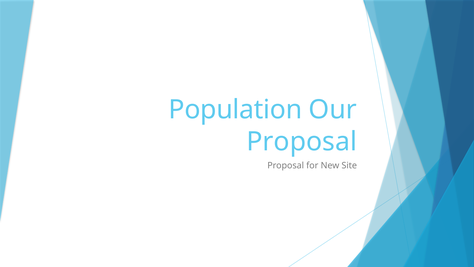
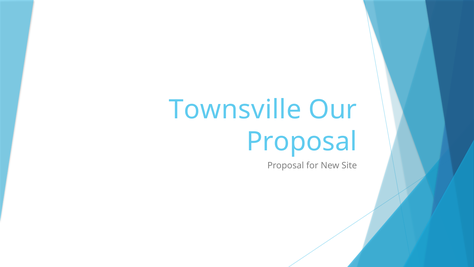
Population: Population -> Townsville (235, 110)
